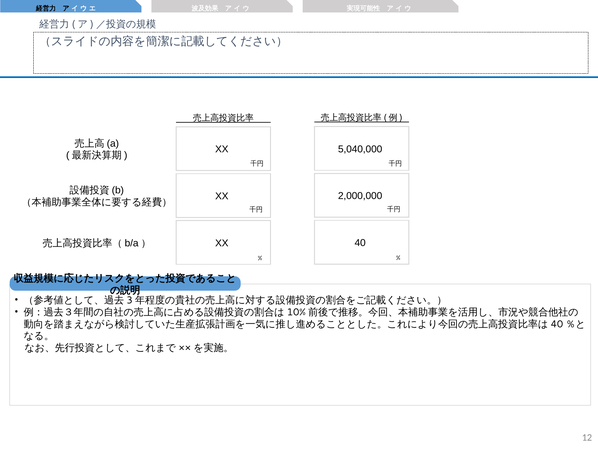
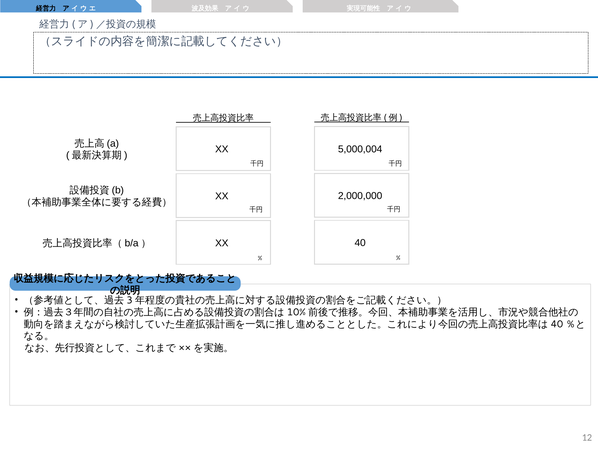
5,040,000: 5,040,000 -> 5,000,004 (360, 149)
